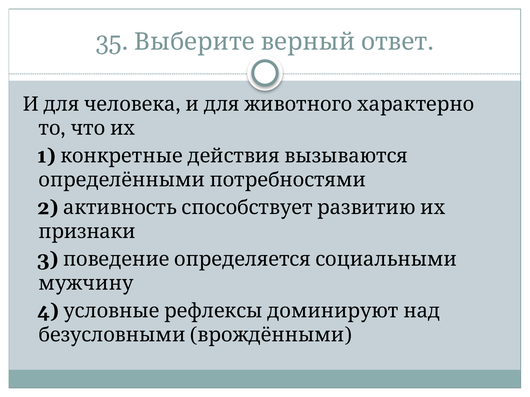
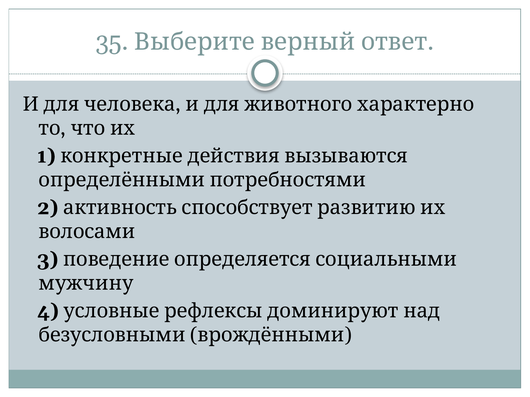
признаки: признаки -> волосами (87, 232)
